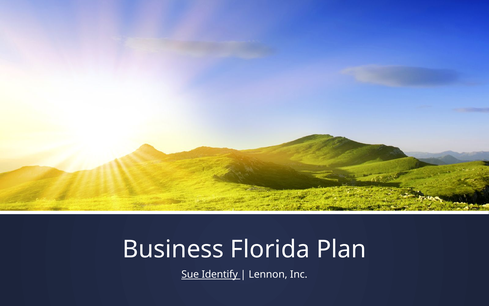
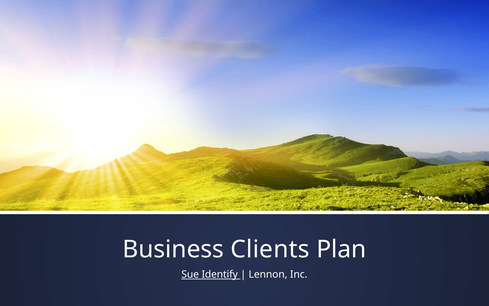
Florida: Florida -> Clients (270, 249)
